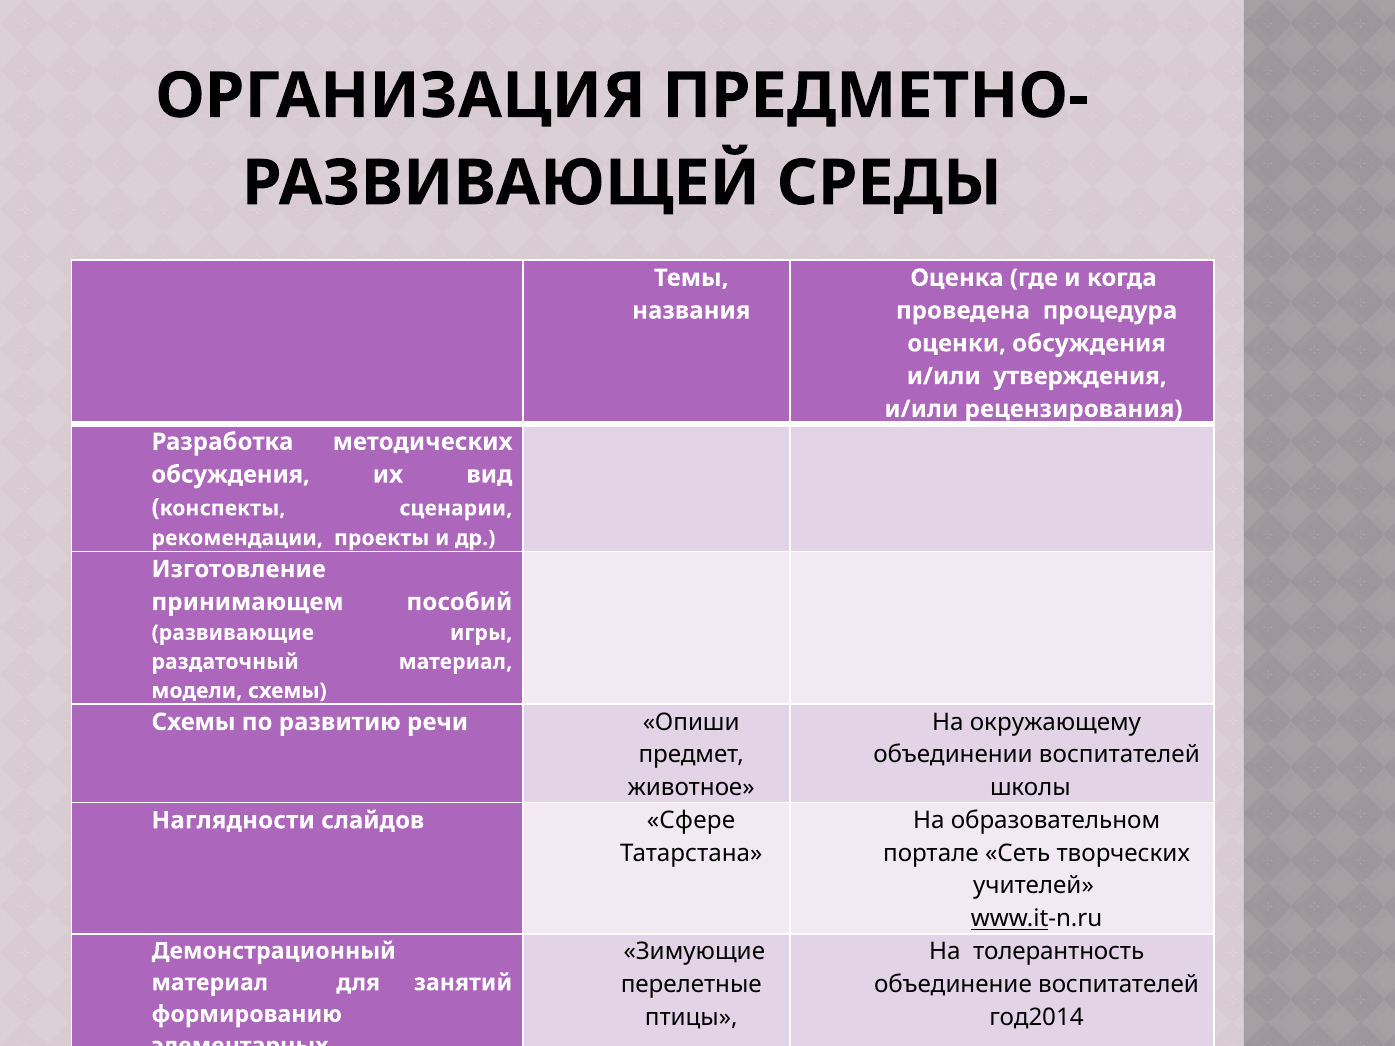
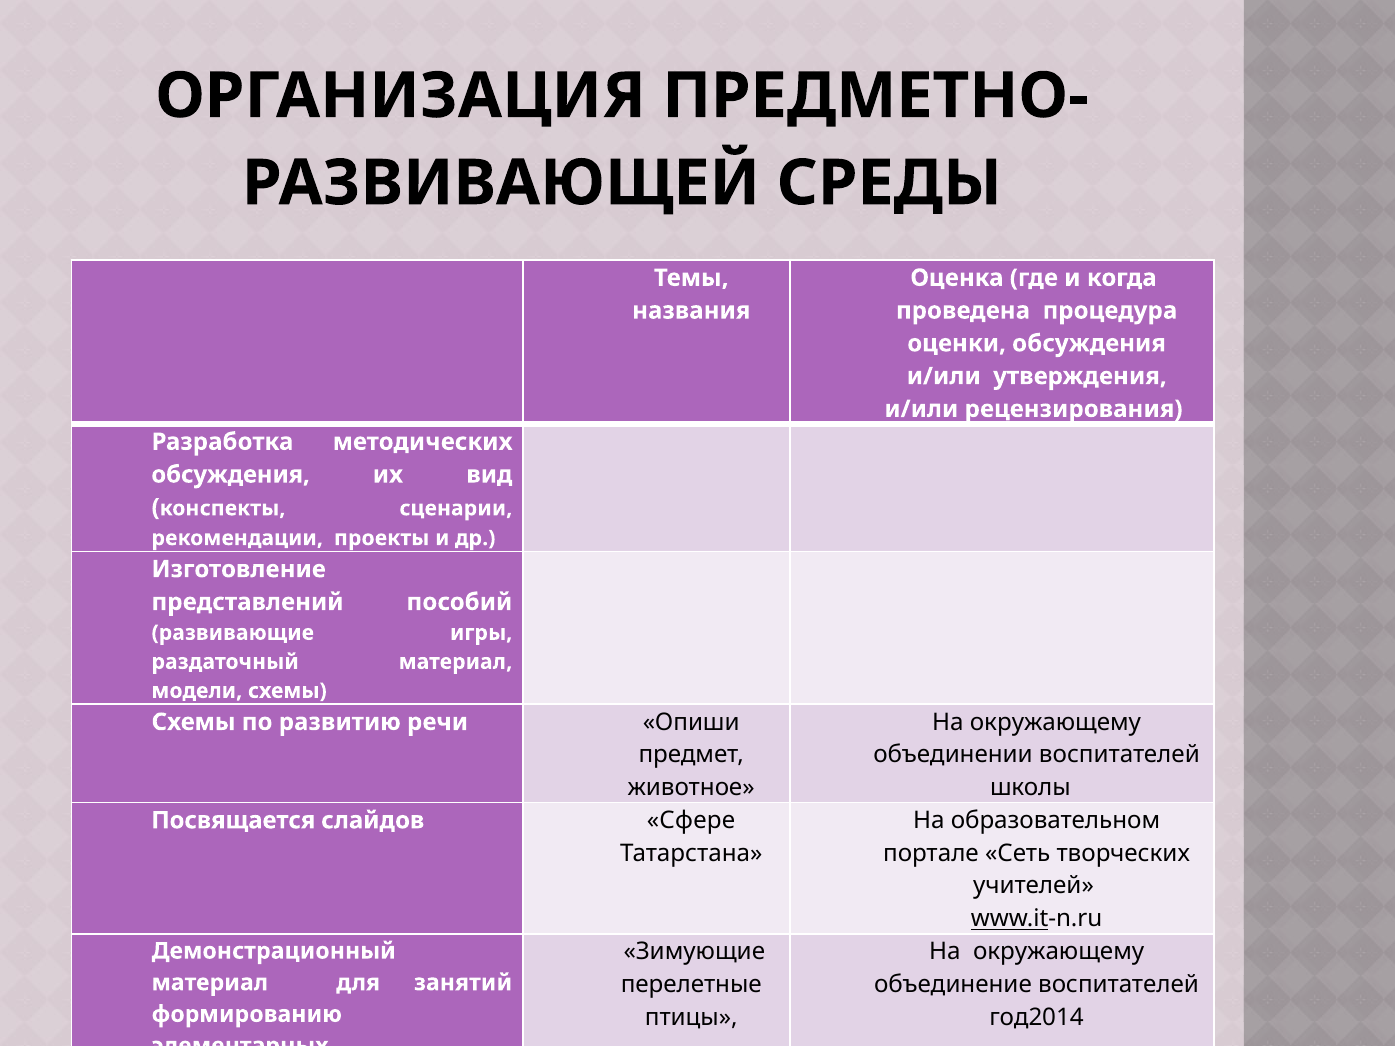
принимающем: принимающем -> представлений (248, 602)
Наглядности: Наглядности -> Посвящается (233, 821)
толерантность: толерантность -> окружающему (1059, 952)
